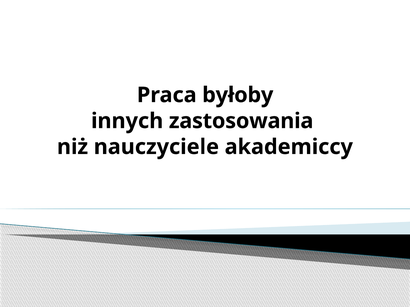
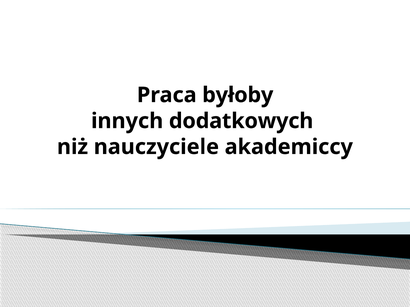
zastosowania: zastosowania -> dodatkowych (241, 121)
